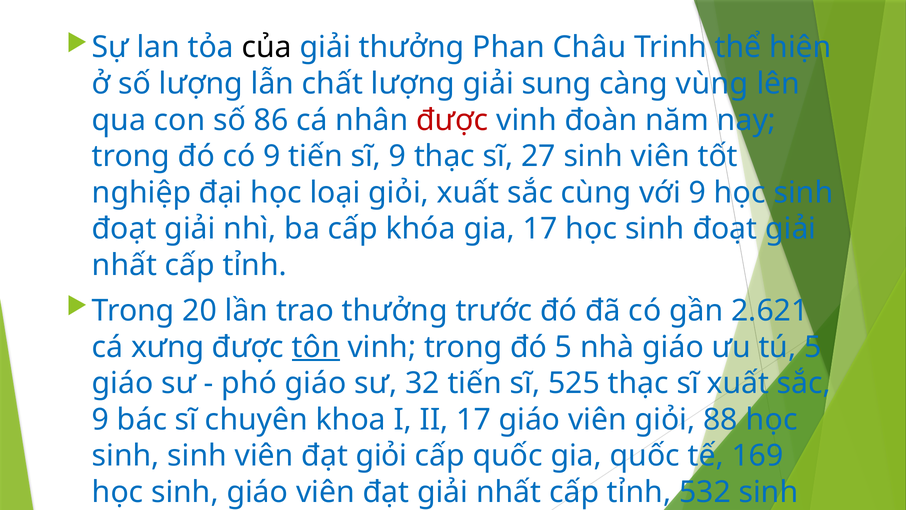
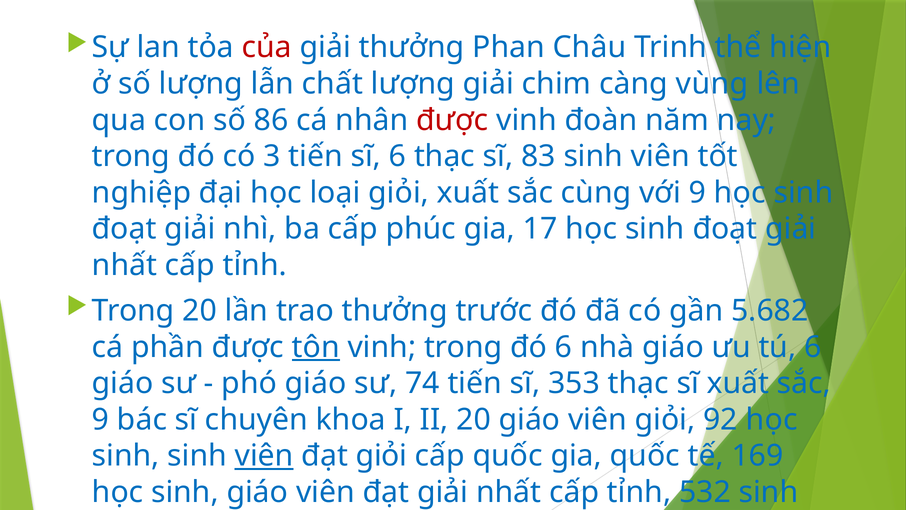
của colour: black -> red (267, 47)
sung: sung -> chim (556, 84)
có 9: 9 -> 3 (272, 156)
sĩ 9: 9 -> 6 (398, 156)
27: 27 -> 83 (538, 156)
khóa: khóa -> phúc (421, 229)
2.621: 2.621 -> 5.682 (770, 311)
xưng: xưng -> phần (168, 347)
đó 5: 5 -> 6 (564, 347)
tú 5: 5 -> 6 (813, 347)
32: 32 -> 74 (422, 383)
525: 525 -> 353 (574, 383)
II 17: 17 -> 20 (474, 419)
88: 88 -> 92 (720, 419)
viên underline: none -> present (264, 456)
